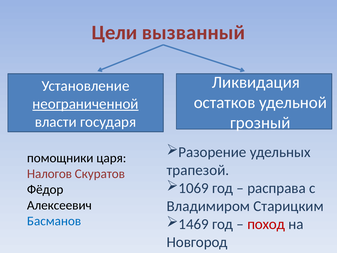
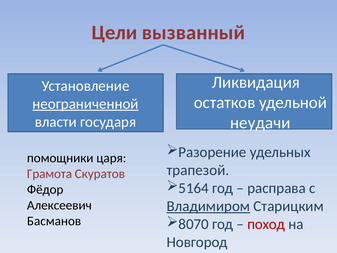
грозный: грозный -> неудачи (260, 123)
Налогов: Налогов -> Грамота (49, 174)
1069: 1069 -> 5164 (194, 188)
Владимиром underline: none -> present (208, 206)
Басманов colour: blue -> black (54, 221)
1469: 1469 -> 8070 (194, 224)
